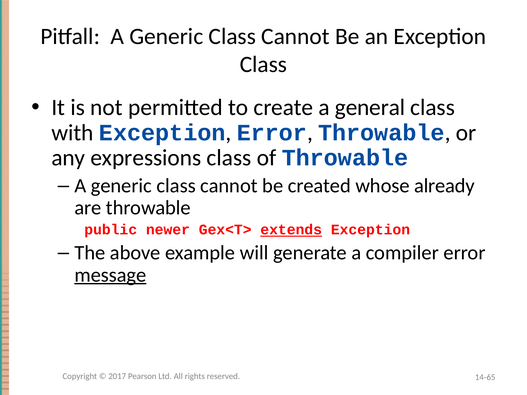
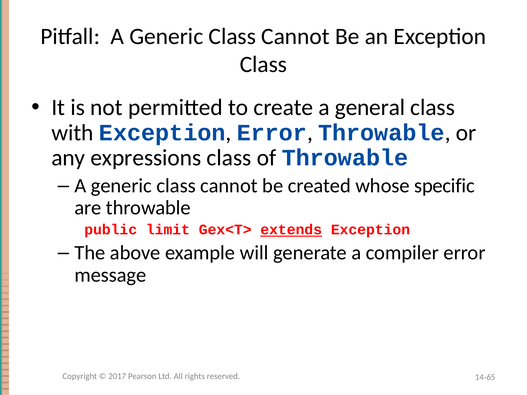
already: already -> specific (444, 186)
newer: newer -> limit (168, 230)
message underline: present -> none (110, 275)
